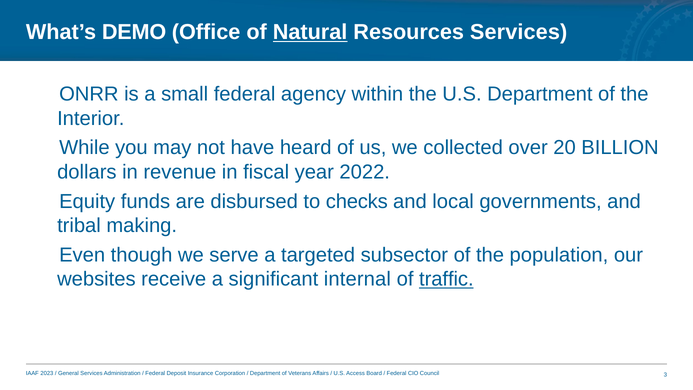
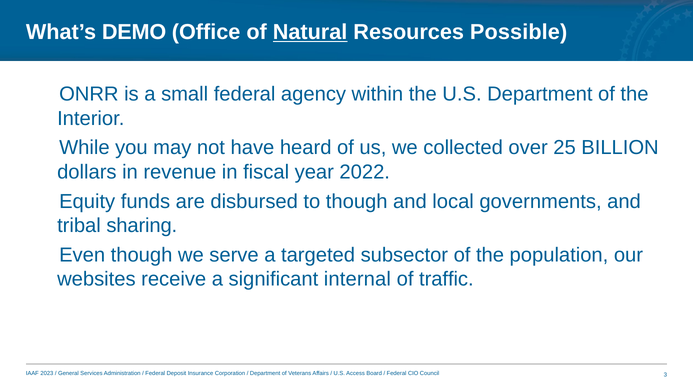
Resources Services: Services -> Possible (519, 32)
20: 20 -> 25 (565, 148)
to checks: checks -> though (357, 201)
making: making -> sharing (142, 226)
traffic underline: present -> none (446, 279)
